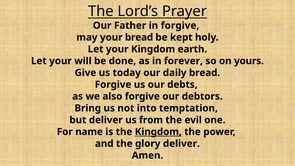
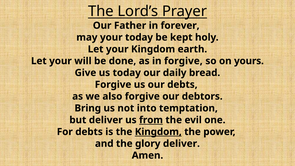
in forgive: forgive -> forever (180, 26)
your bread: bread -> today (139, 37)
in forever: forever -> forgive (183, 61)
from underline: none -> present (151, 120)
For name: name -> debts (89, 132)
